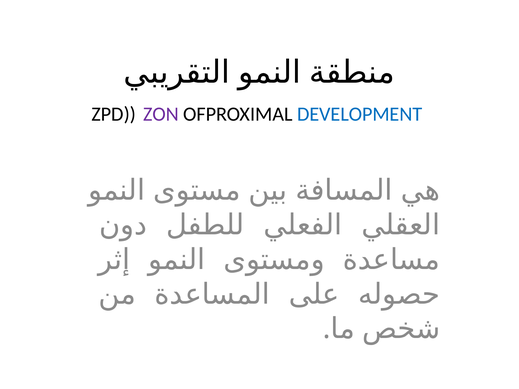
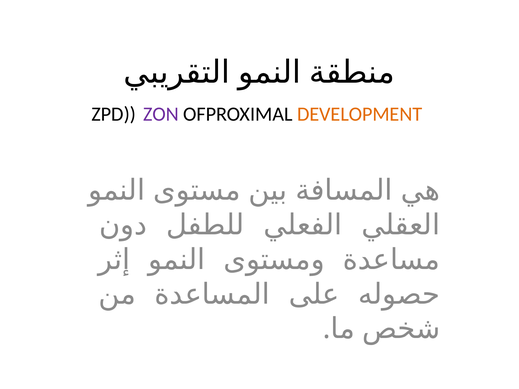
DEVELOPMENT colour: blue -> orange (360, 114)
